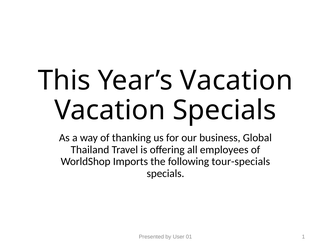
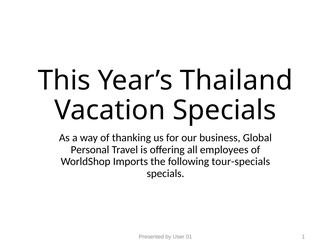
Year’s Vacation: Vacation -> Thailand (236, 81)
Thailand: Thailand -> Personal (90, 150)
